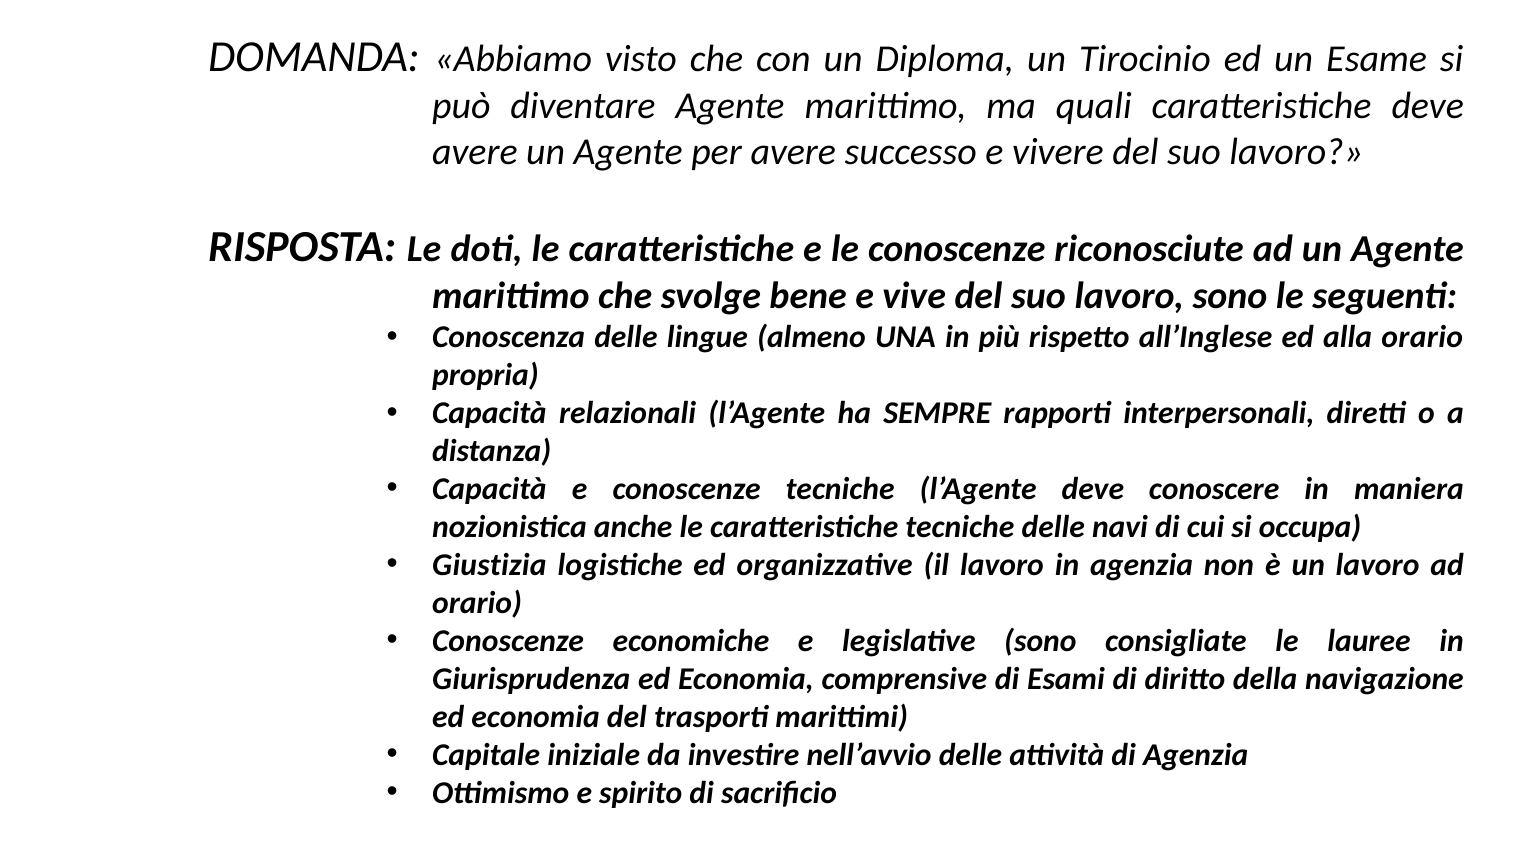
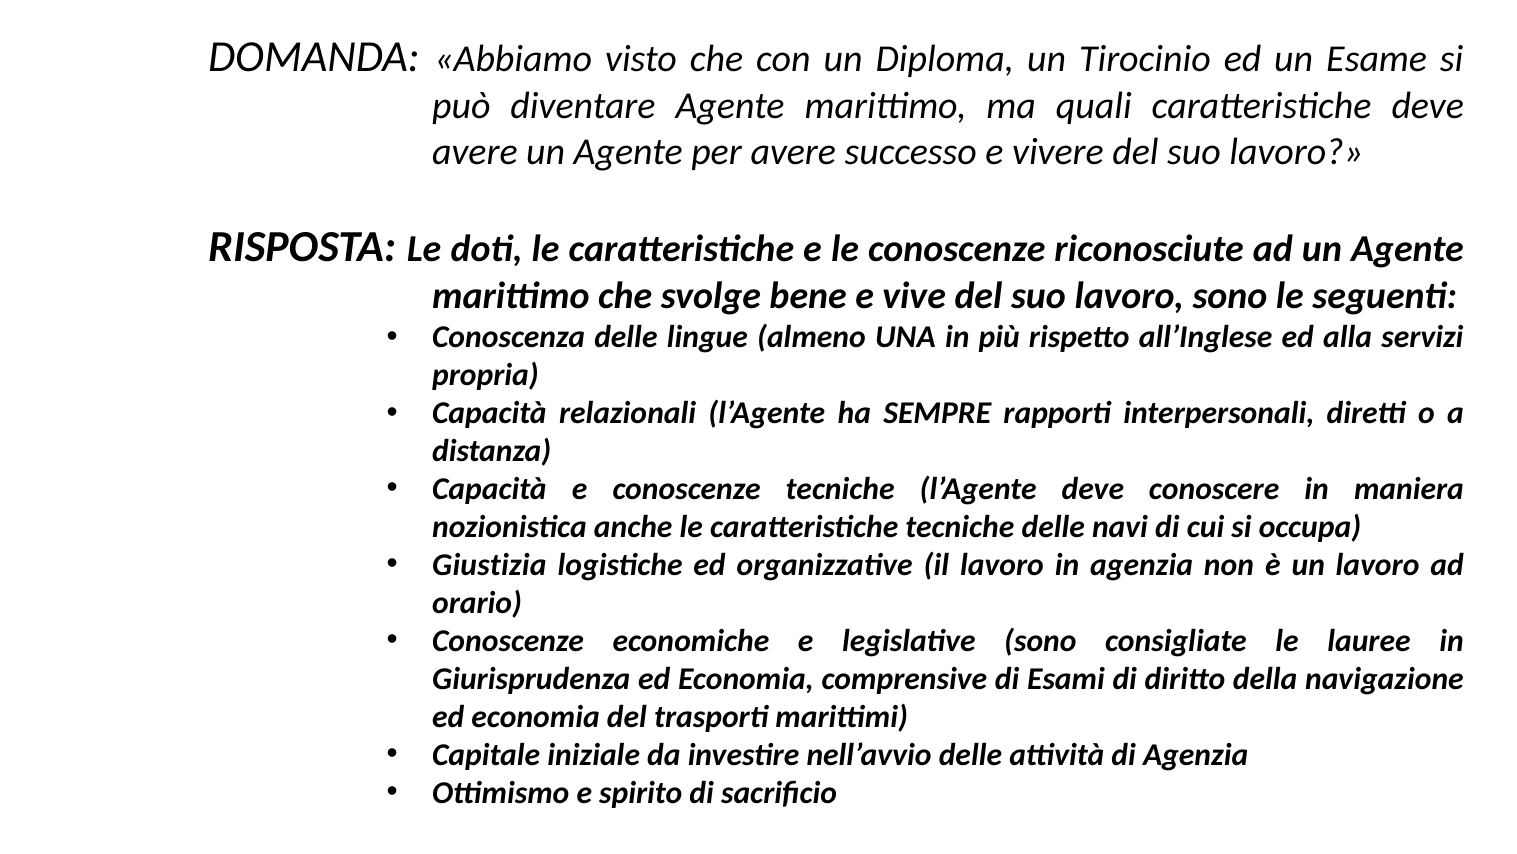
alla orario: orario -> servizi (1422, 337)
